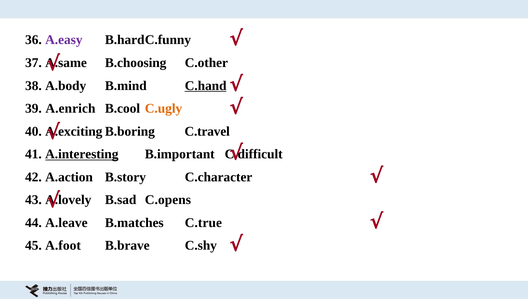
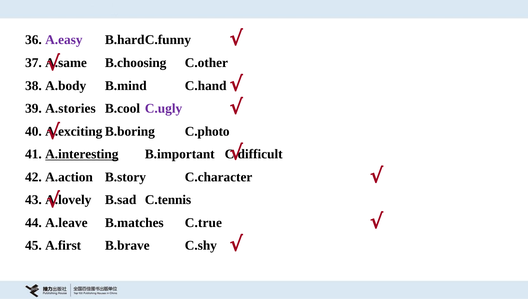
C.hand underline: present -> none (206, 85)
A.enrich: A.enrich -> A.stories (70, 108)
C.ugly colour: orange -> purple (164, 108)
C.travel: C.travel -> C.photo (207, 131)
C.opens: C.opens -> C.tennis (168, 200)
A.foot: A.foot -> A.first (63, 245)
